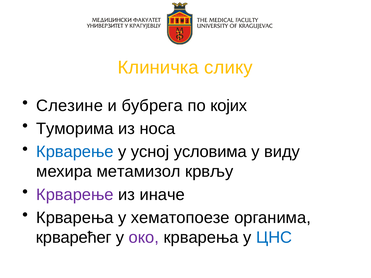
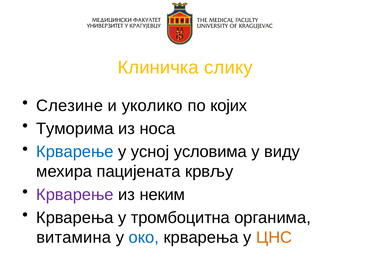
бубрега: бубрега -> уколико (152, 106)
метамизол: метамизол -> пацијената (139, 172)
иначе: иначе -> неким (162, 195)
хематопоезе: хематопоезе -> тромбоцитна (180, 218)
крварећег: крварећег -> витамина (74, 238)
око colour: purple -> blue (144, 238)
ЦНС colour: blue -> orange (274, 238)
